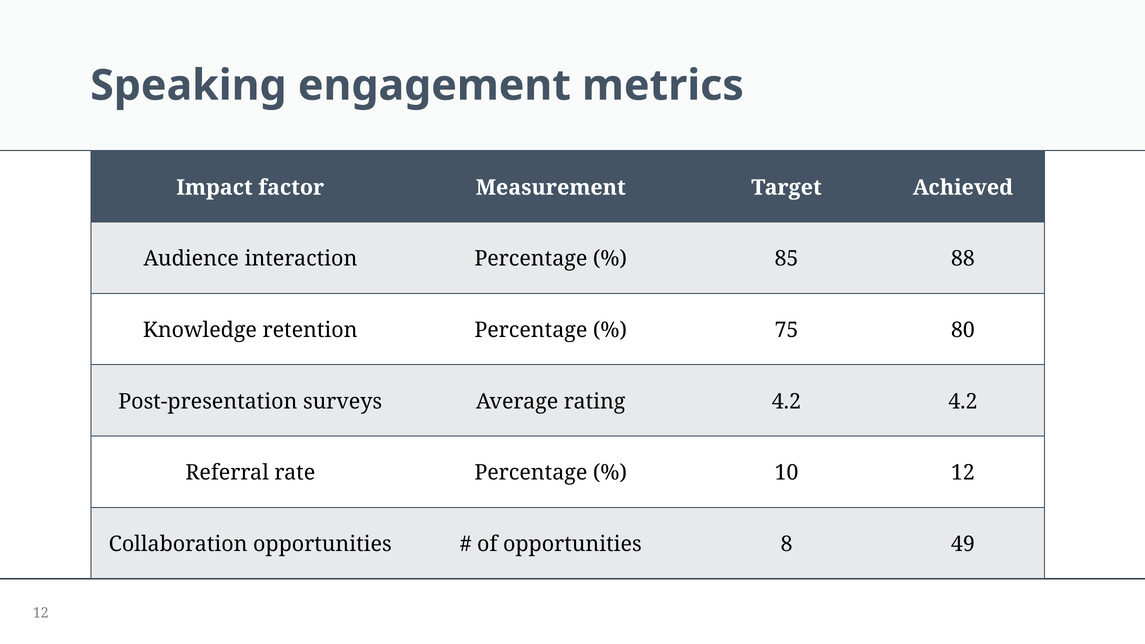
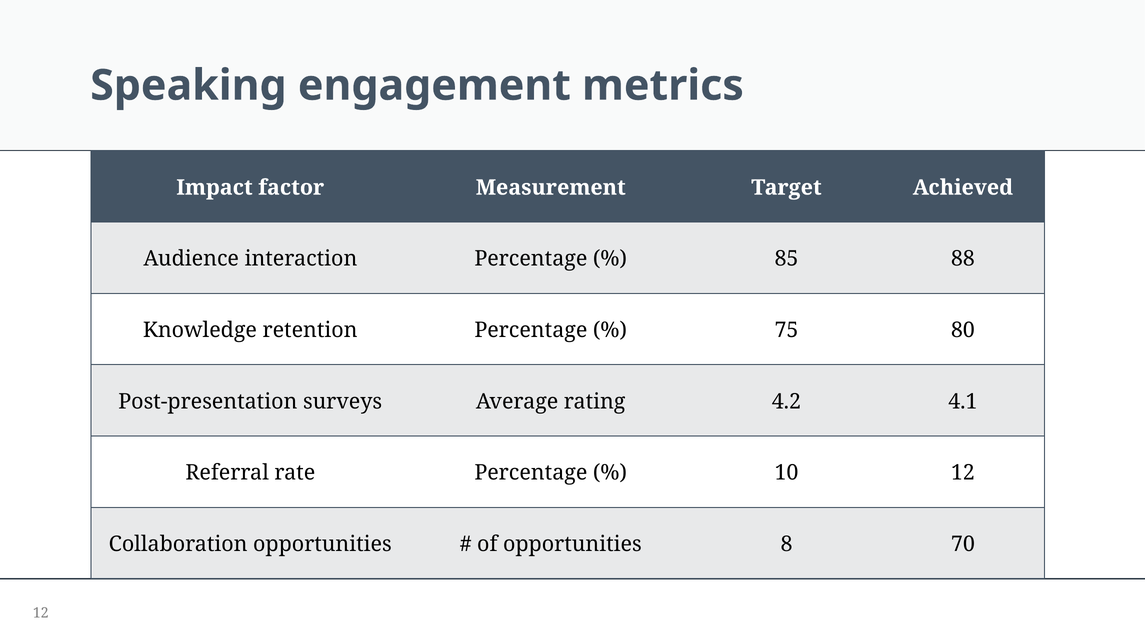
4.2 4.2: 4.2 -> 4.1 (963, 402)
49: 49 -> 70 (963, 544)
